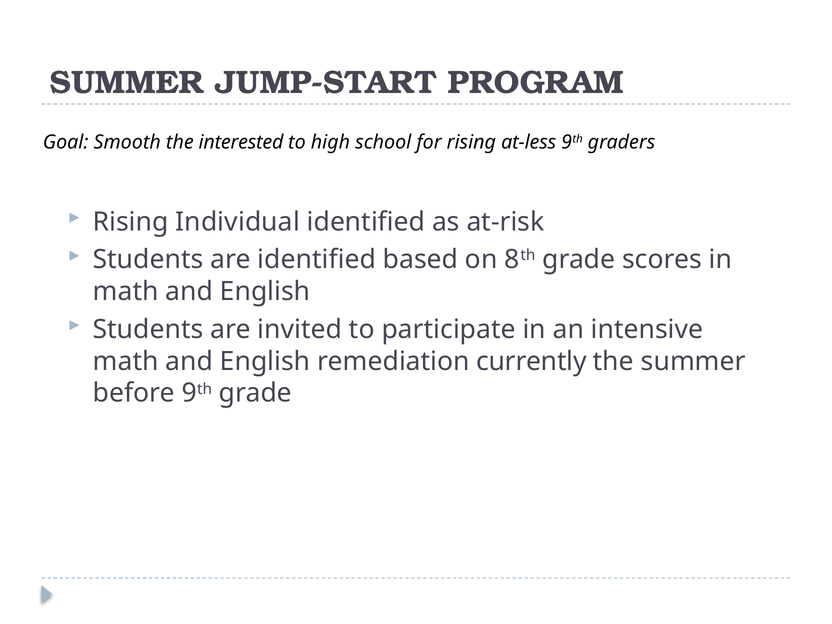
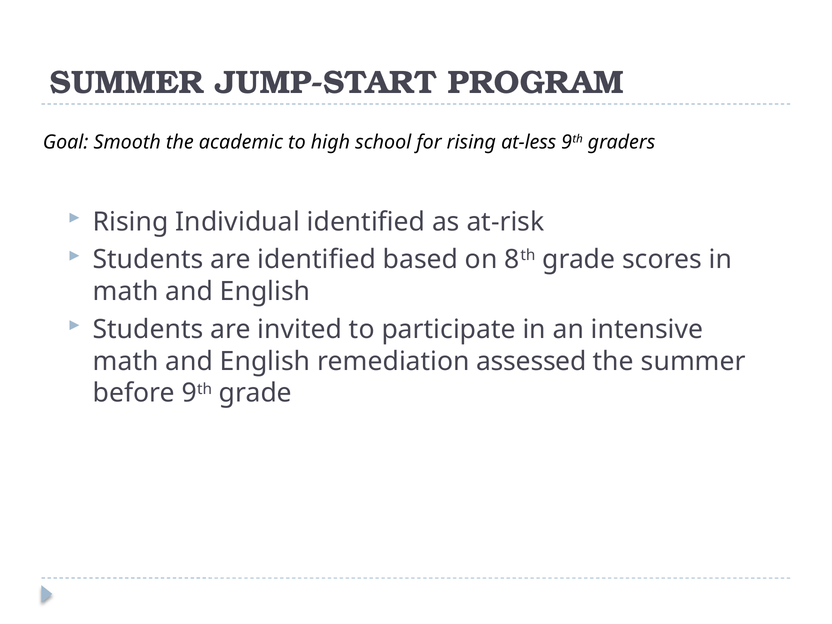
interested: interested -> academic (241, 142)
currently: currently -> assessed (531, 361)
